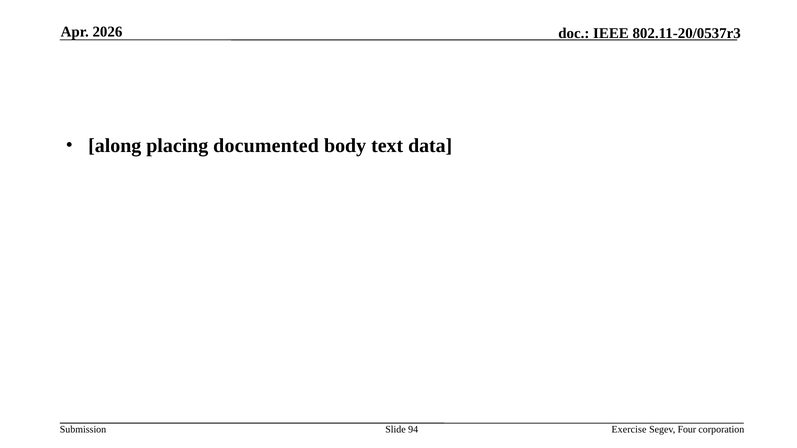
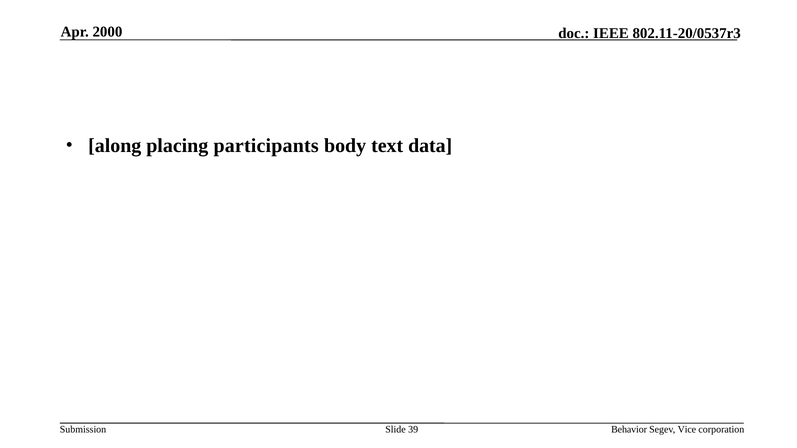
2026: 2026 -> 2000 (107, 32)
documented: documented -> participants (266, 146)
94: 94 -> 39 (413, 430)
Exercise: Exercise -> Behavior (629, 430)
Four: Four -> Vice (687, 430)
